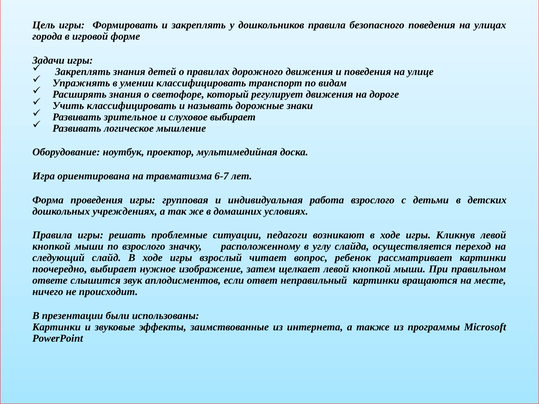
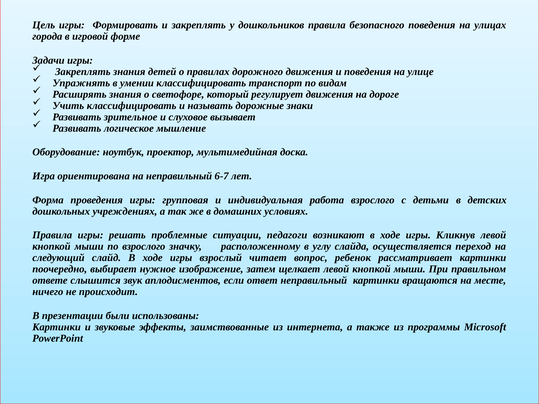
слуховое выбирает: выбирает -> вызывает (233, 117)
на травматизма: травматизма -> неправильный (179, 176)
